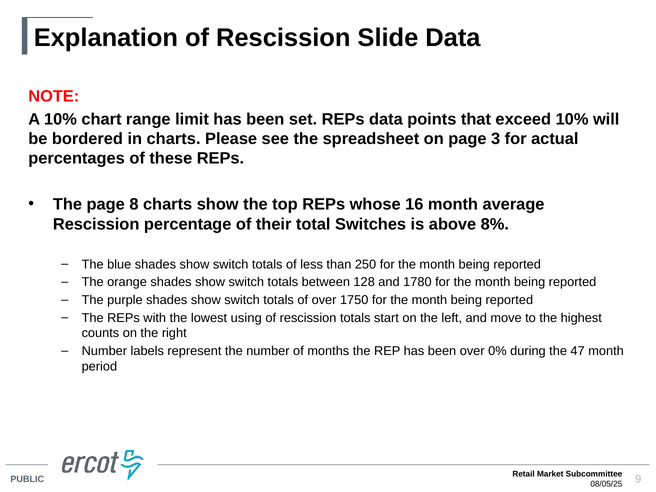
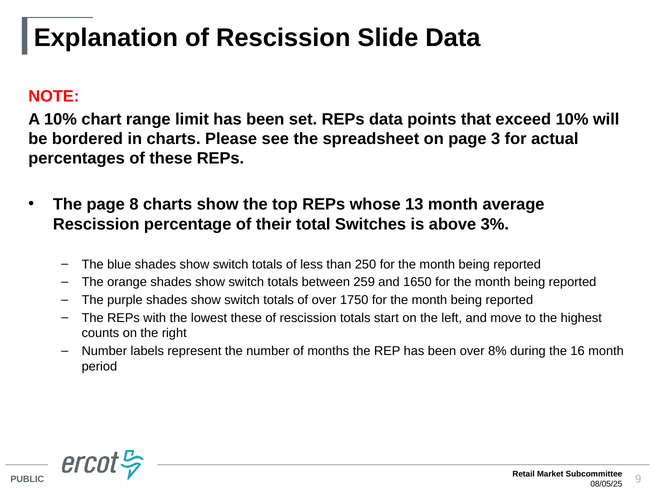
16: 16 -> 13 (414, 204)
8%: 8% -> 3% (495, 224)
128: 128 -> 259 (364, 282)
1780: 1780 -> 1650 (417, 282)
lowest using: using -> these (246, 318)
0%: 0% -> 8% (497, 351)
47: 47 -> 16 (578, 351)
